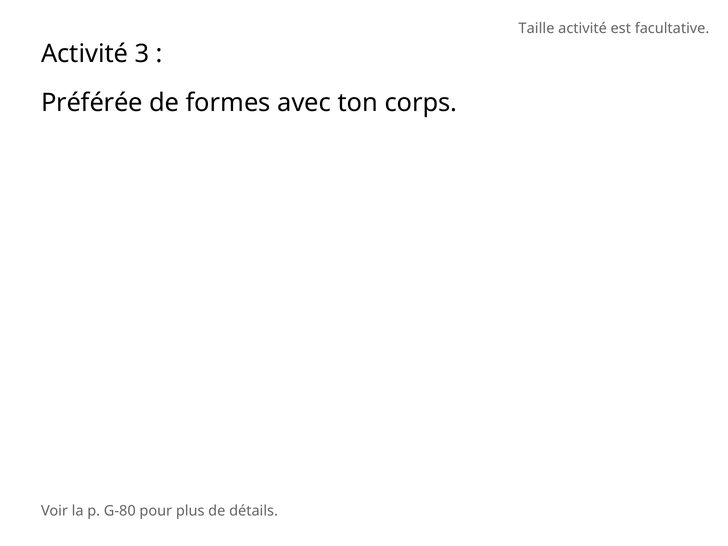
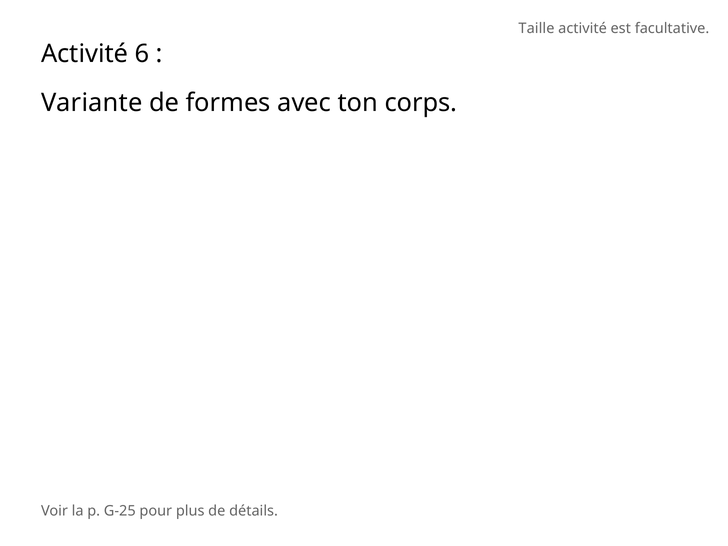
3: 3 -> 6 (142, 54)
Préférée: Préférée -> Variante (92, 103)
G-80: G-80 -> G-25 (120, 511)
